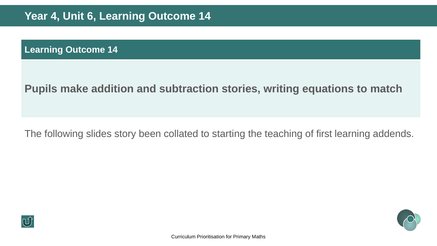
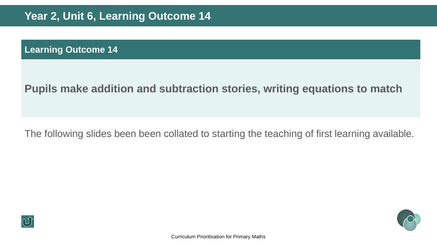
4: 4 -> 2 (55, 16)
slides story: story -> been (125, 134)
addends: addends -> available (393, 134)
